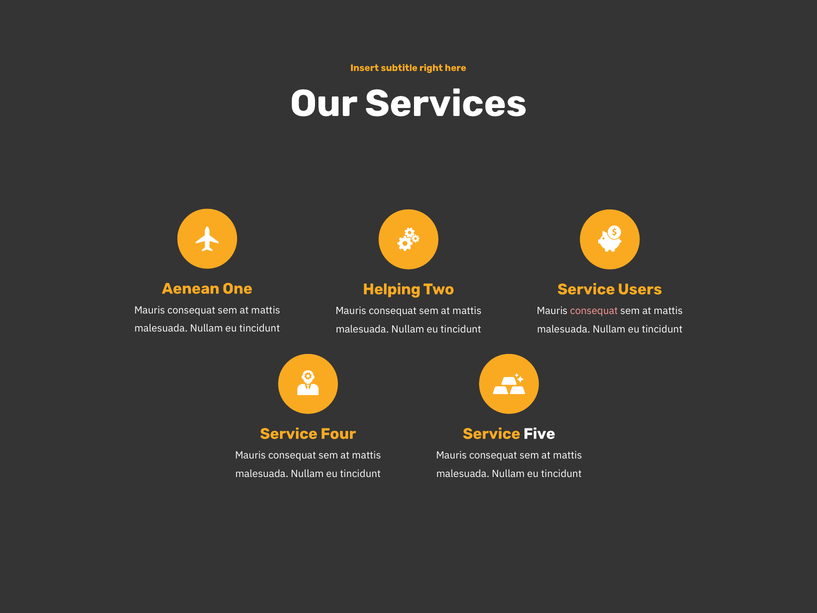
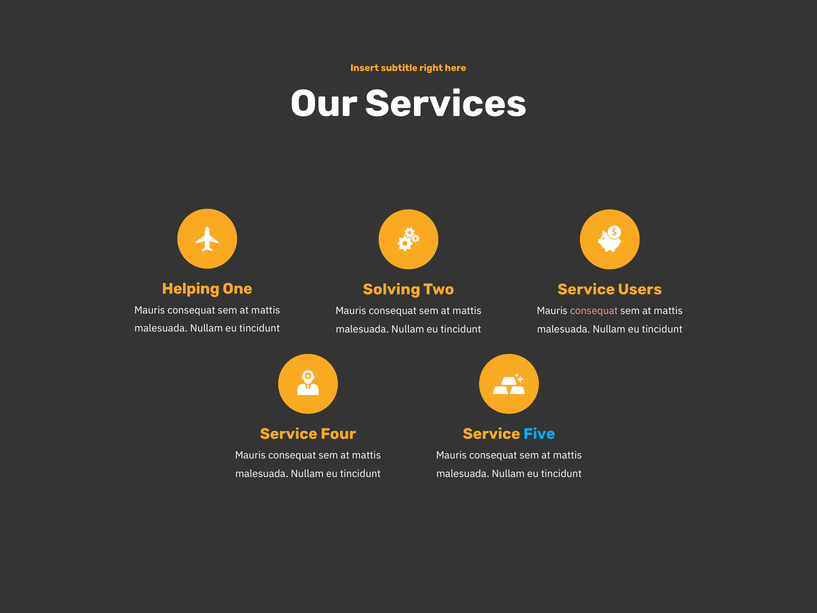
Aenean: Aenean -> Helping (191, 289)
Helping: Helping -> Solving (392, 289)
Five colour: white -> light blue (539, 434)
